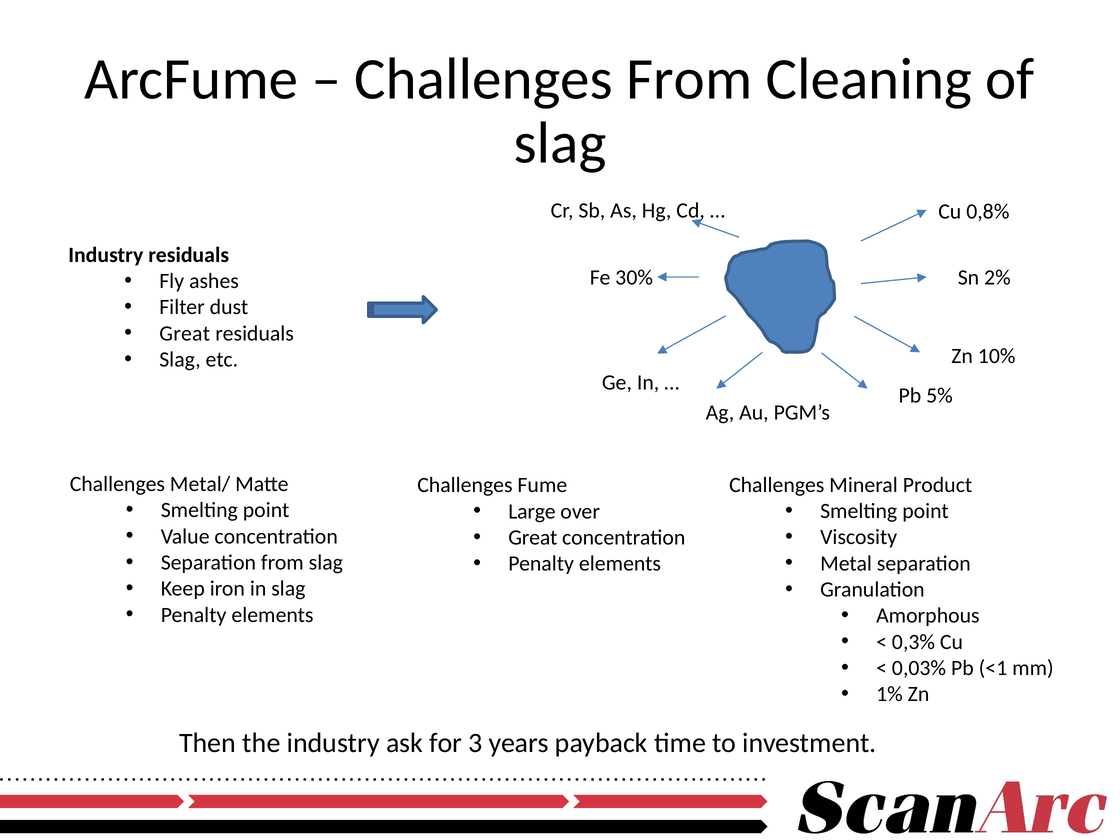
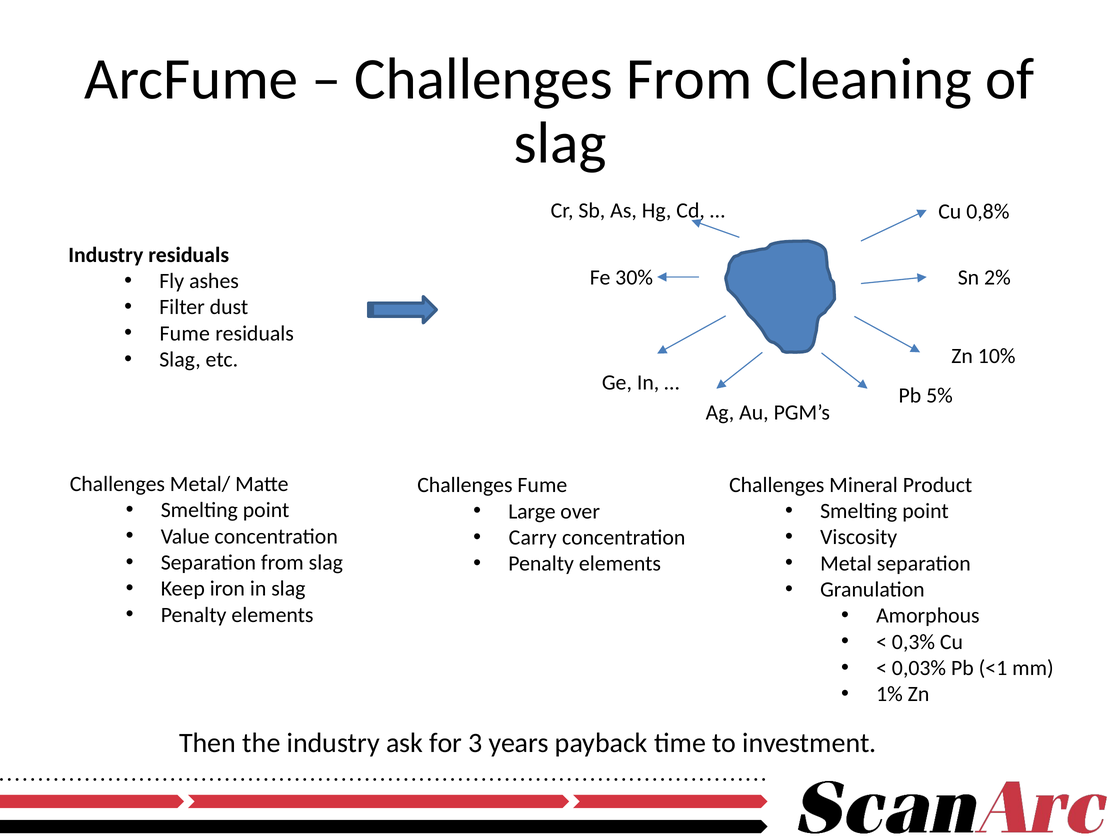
Great: Great -> Fume (185, 333)
Great: Great -> Carry (533, 538)
